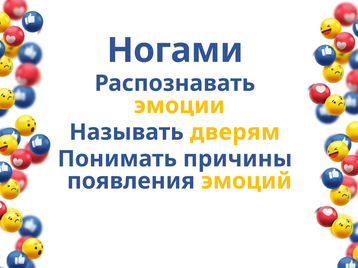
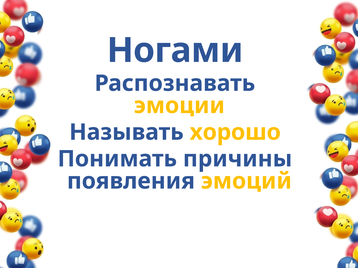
дверям: дверям -> хорошо (235, 132)
